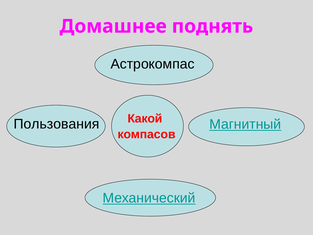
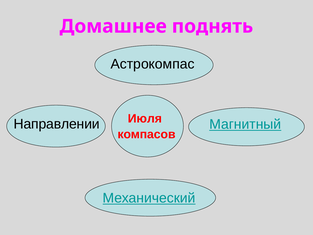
Какой: Какой -> Июля (145, 119)
Пользования: Пользования -> Направлении (57, 124)
